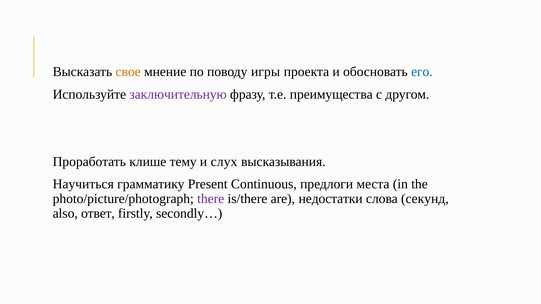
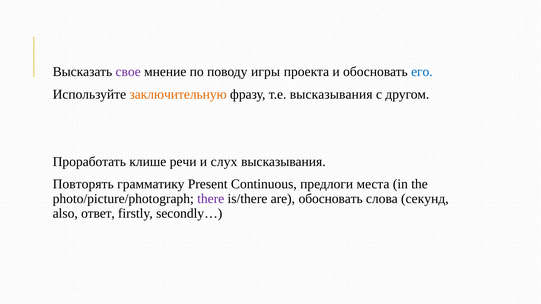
свое colour: orange -> purple (128, 72)
заключительную colour: purple -> orange (178, 94)
т.е преимущества: преимущества -> высказывания (331, 94)
тему: тему -> речи (183, 162)
Научиться: Научиться -> Повторять (83, 184)
are недостатки: недостатки -> обосновать (331, 199)
